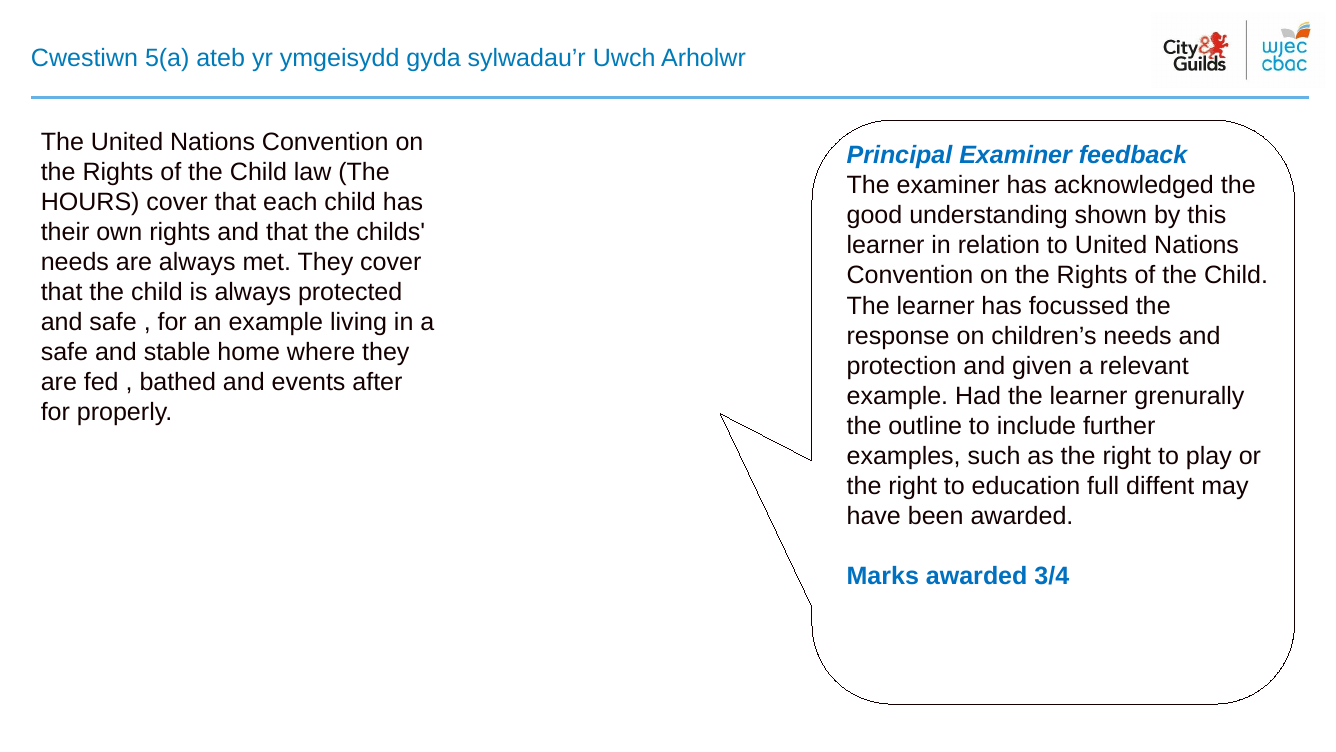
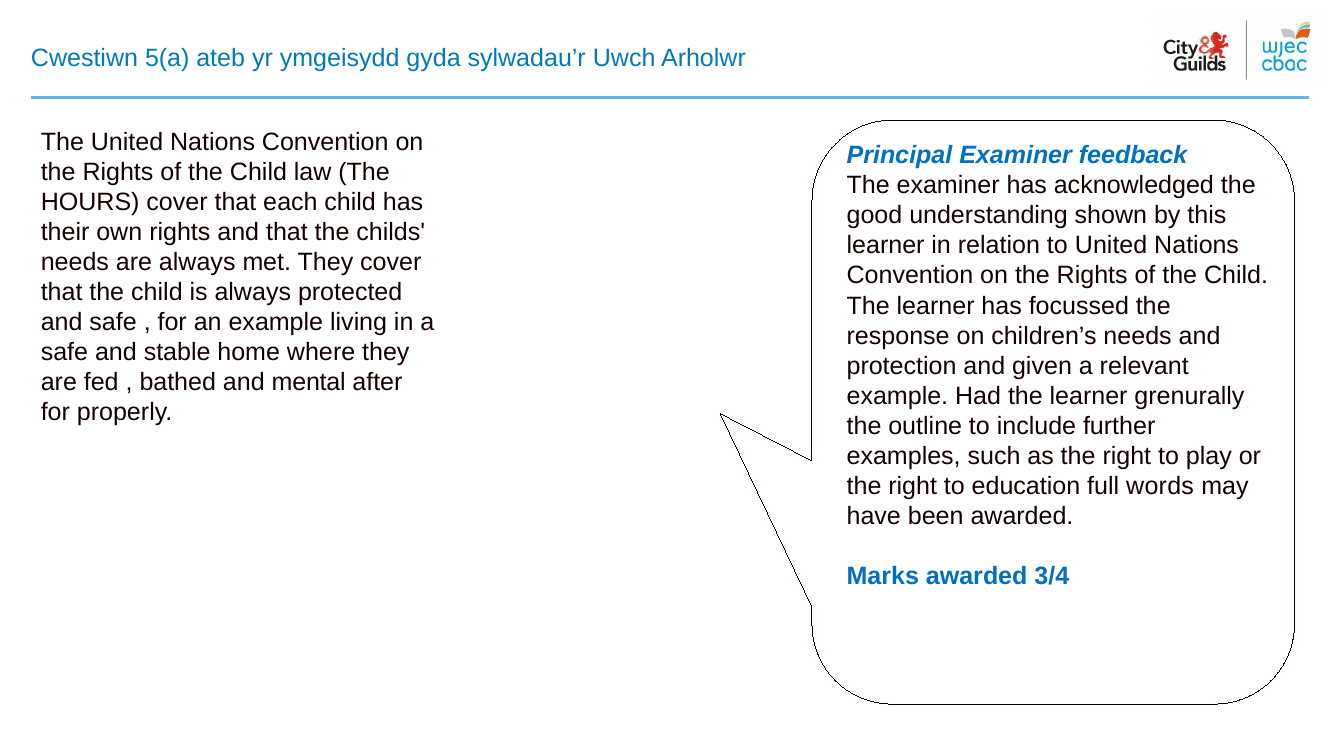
events: events -> mental (309, 382)
diffent: diffent -> words (1160, 486)
